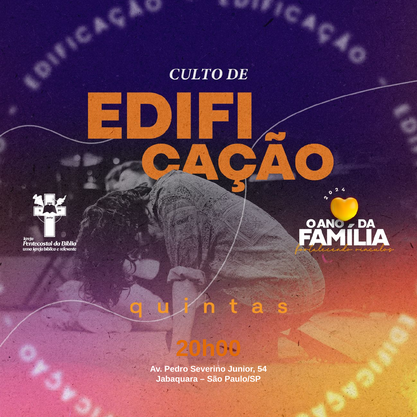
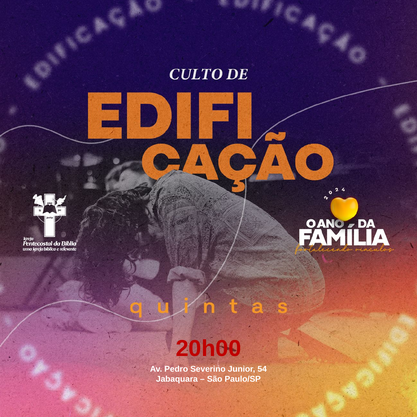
20h00 colour: orange -> red (208, 348)
